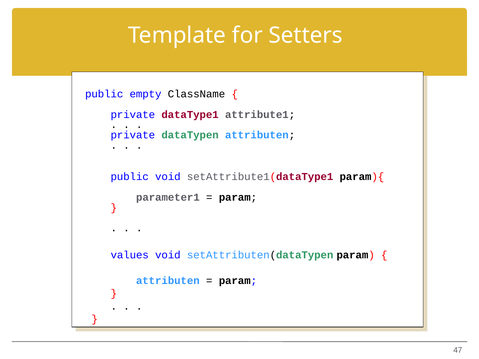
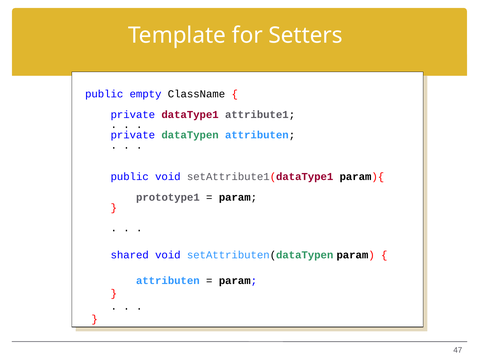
parameter1: parameter1 -> prototype1 (168, 198)
values: values -> shared (130, 255)
